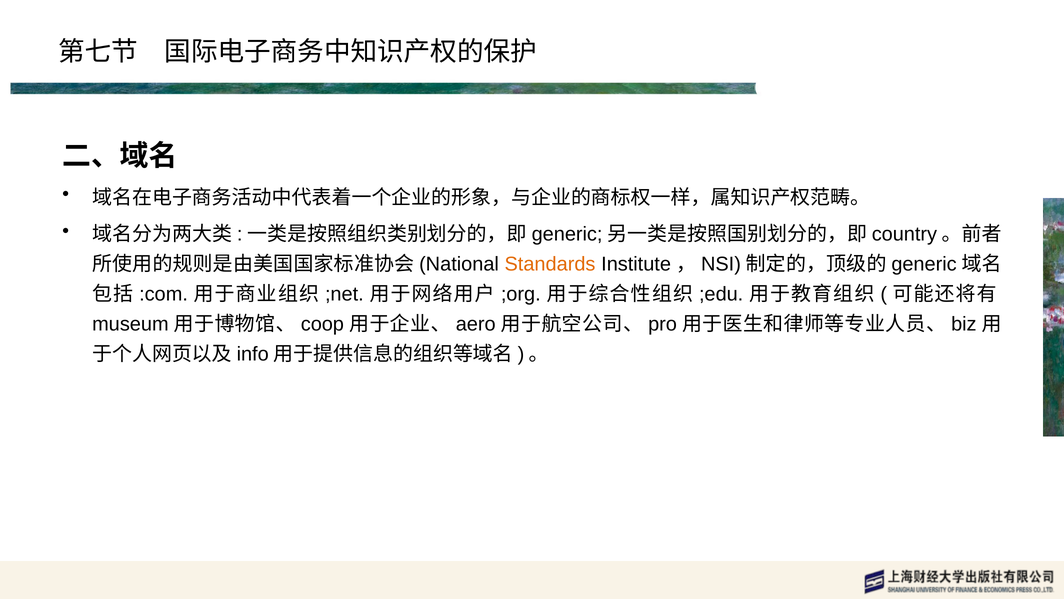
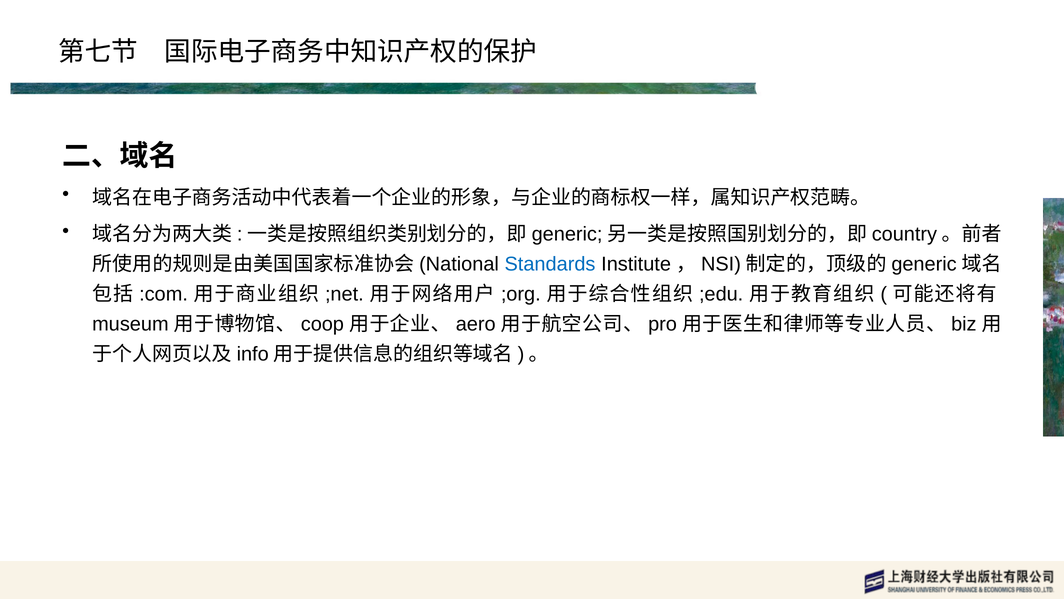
Standards colour: orange -> blue (550, 264)
